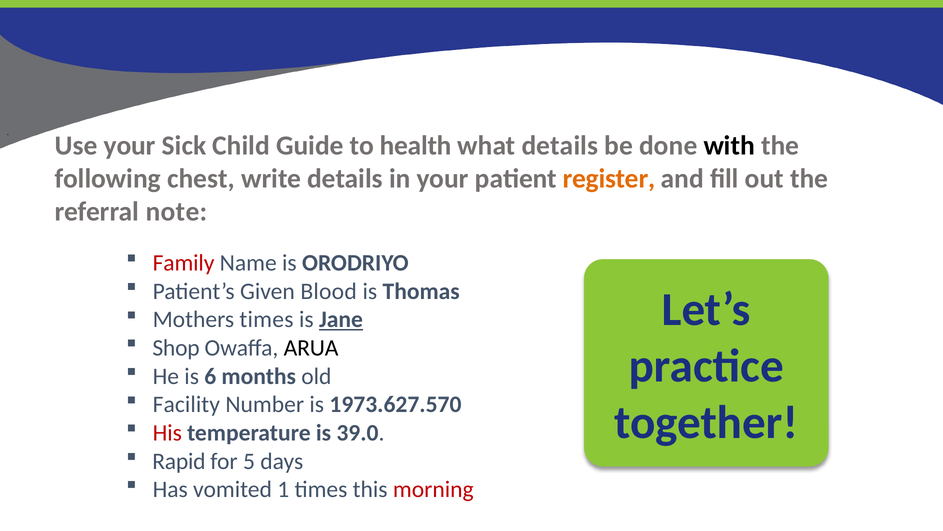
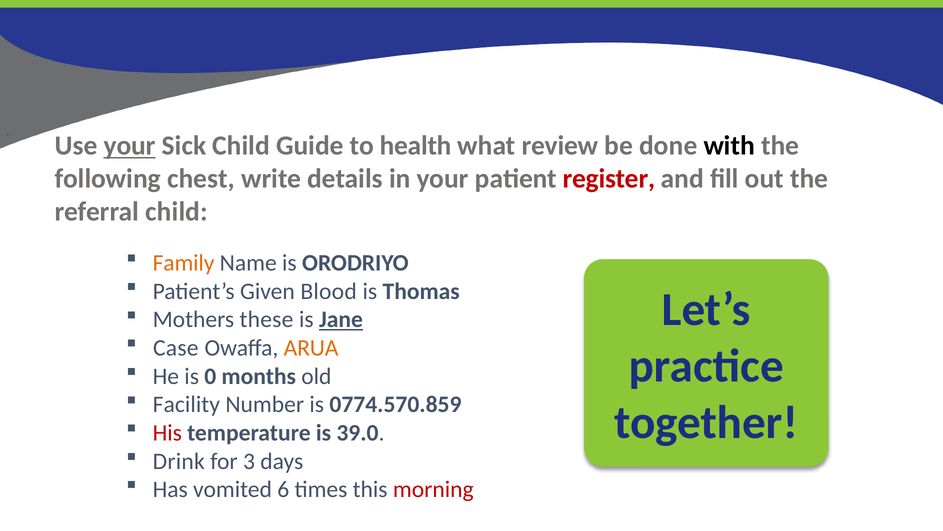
your underline: none -> present (130, 146)
what details: details -> review (560, 146)
register colour: orange -> red (609, 179)
referral note: note -> child (177, 212)
Family colour: red -> orange (184, 263)
Mothers times: times -> these (266, 319)
Shop: Shop -> Case (176, 348)
ARUA colour: black -> orange (311, 348)
6: 6 -> 0 (210, 376)
1973.627.570: 1973.627.570 -> 0774.570.859 (395, 404)
Rapid: Rapid -> Drink (179, 461)
5: 5 -> 3 (249, 461)
1: 1 -> 6 (283, 489)
